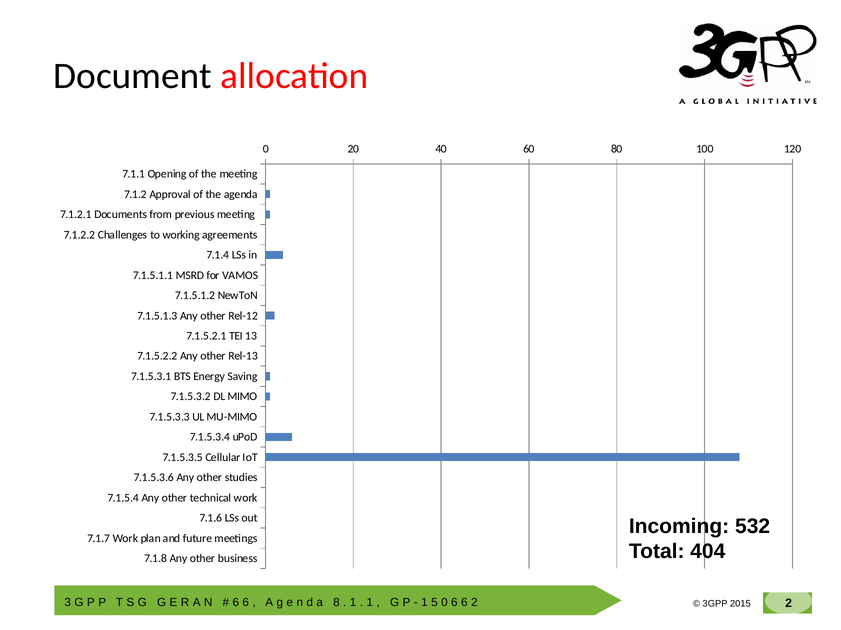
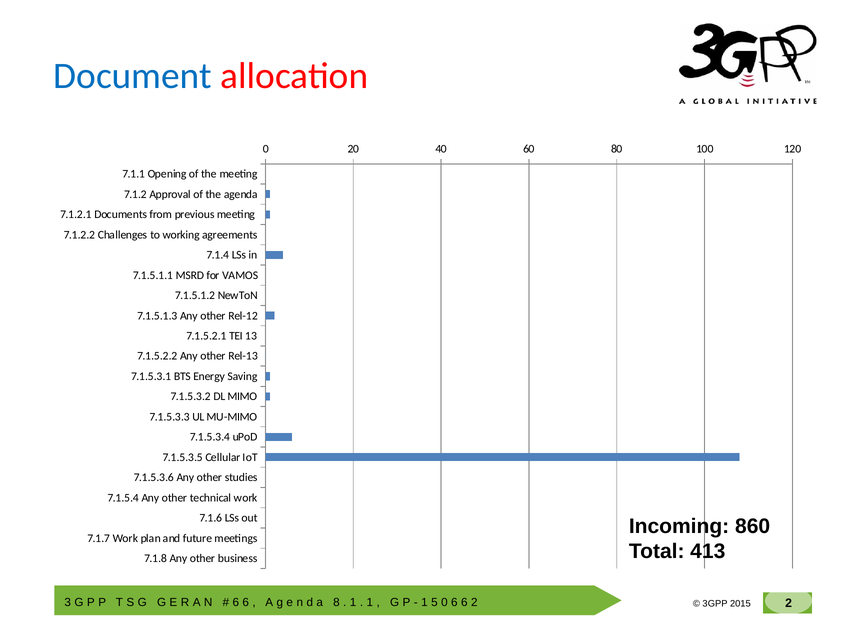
Document colour: black -> blue (133, 76)
532: 532 -> 860 (753, 527)
404: 404 -> 413 (708, 552)
